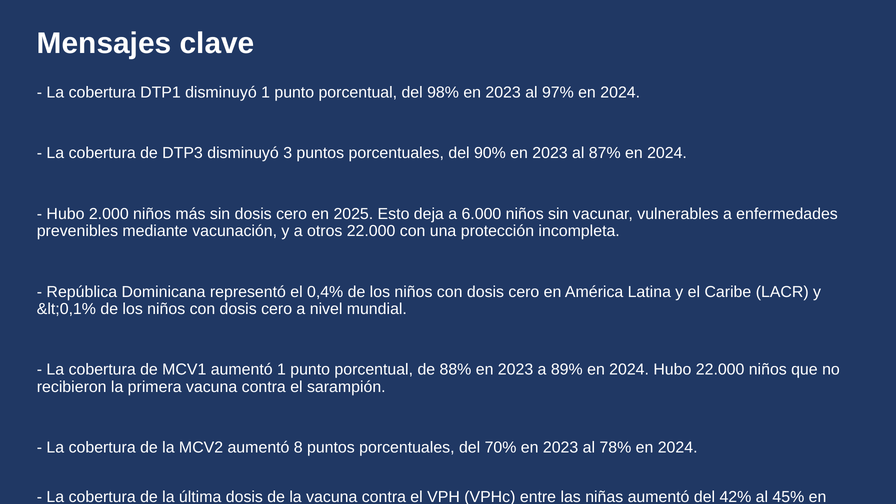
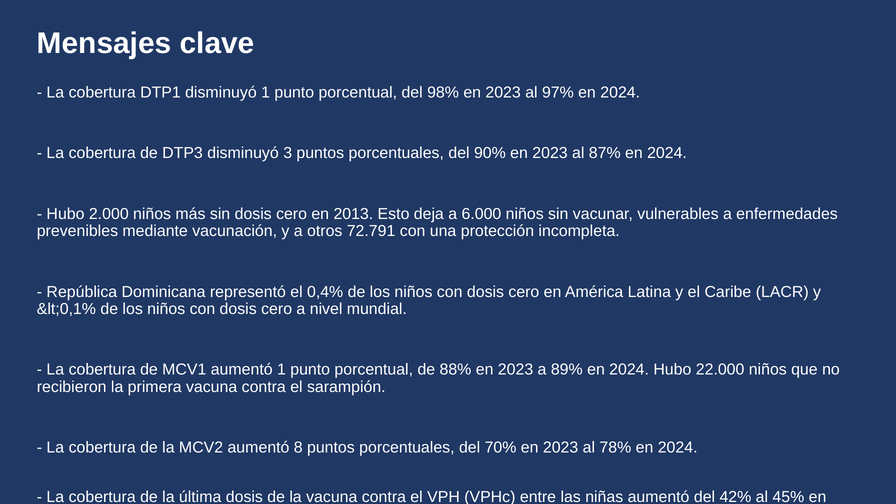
2025: 2025 -> 2013 (353, 214)
otros 22.000: 22.000 -> 72.791 (371, 231)
